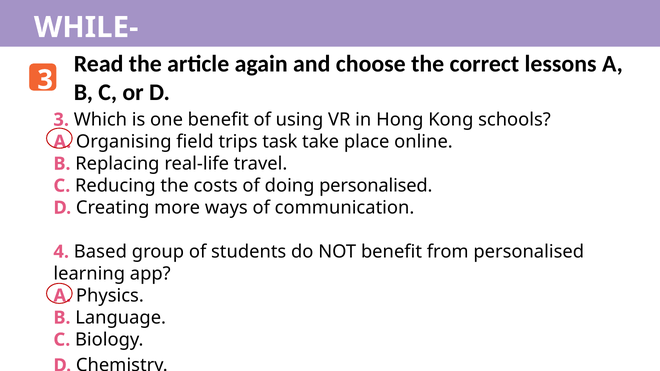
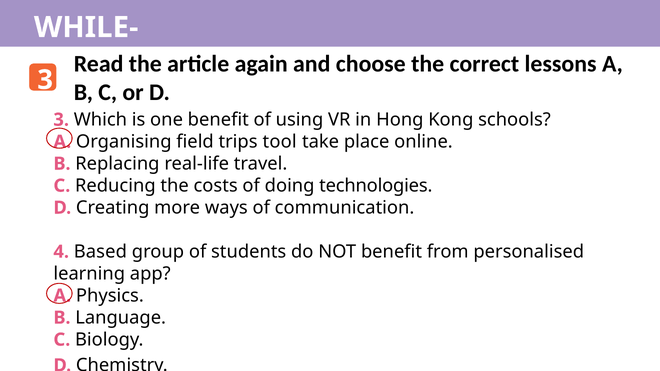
task: task -> tool (280, 142)
doing personalised: personalised -> technologies (376, 186)
